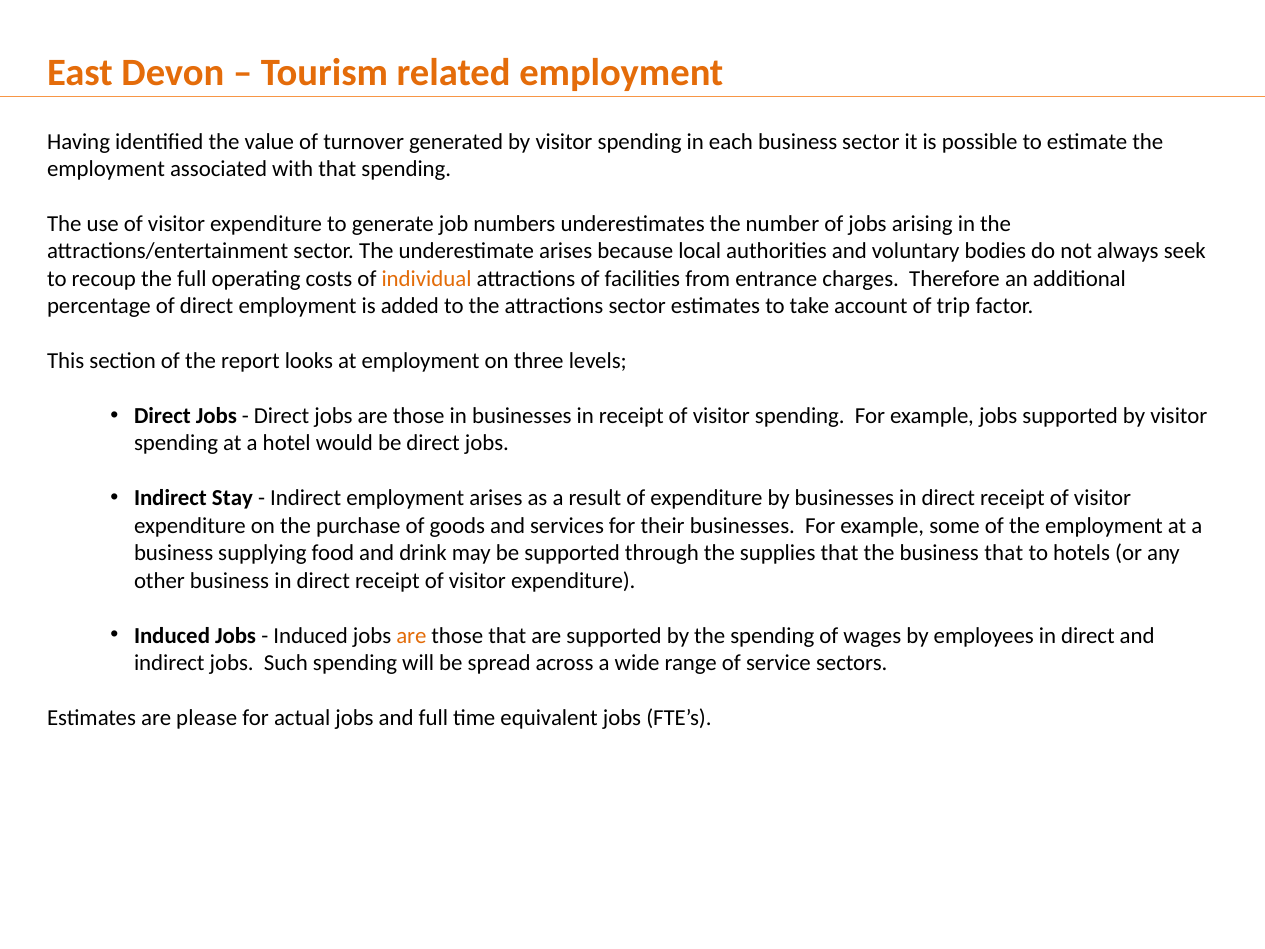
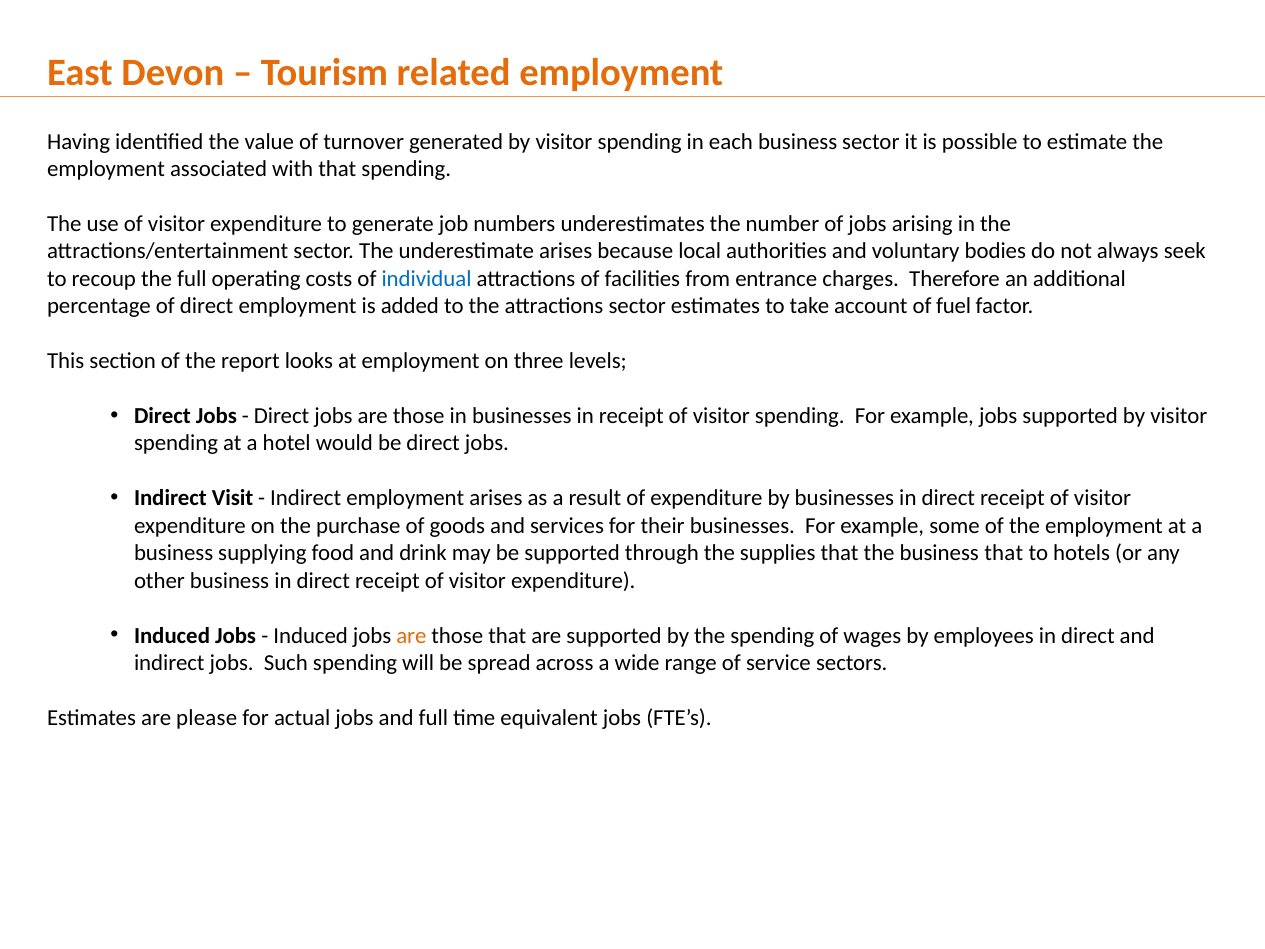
individual colour: orange -> blue (427, 279)
trip: trip -> fuel (954, 306)
Stay: Stay -> Visit (233, 498)
